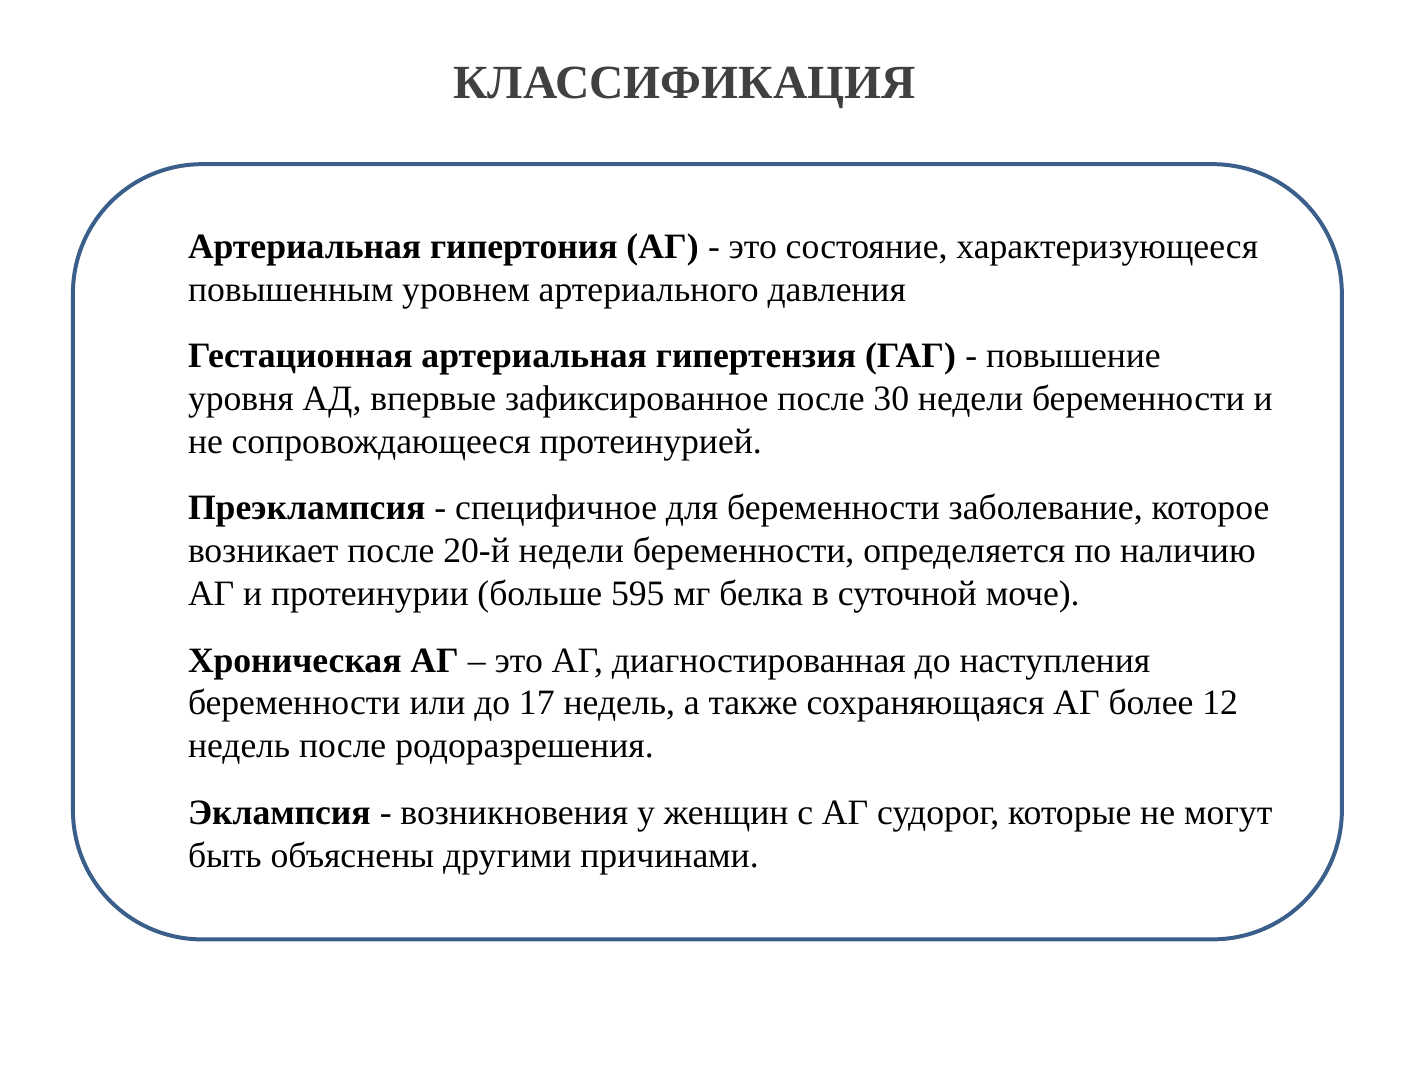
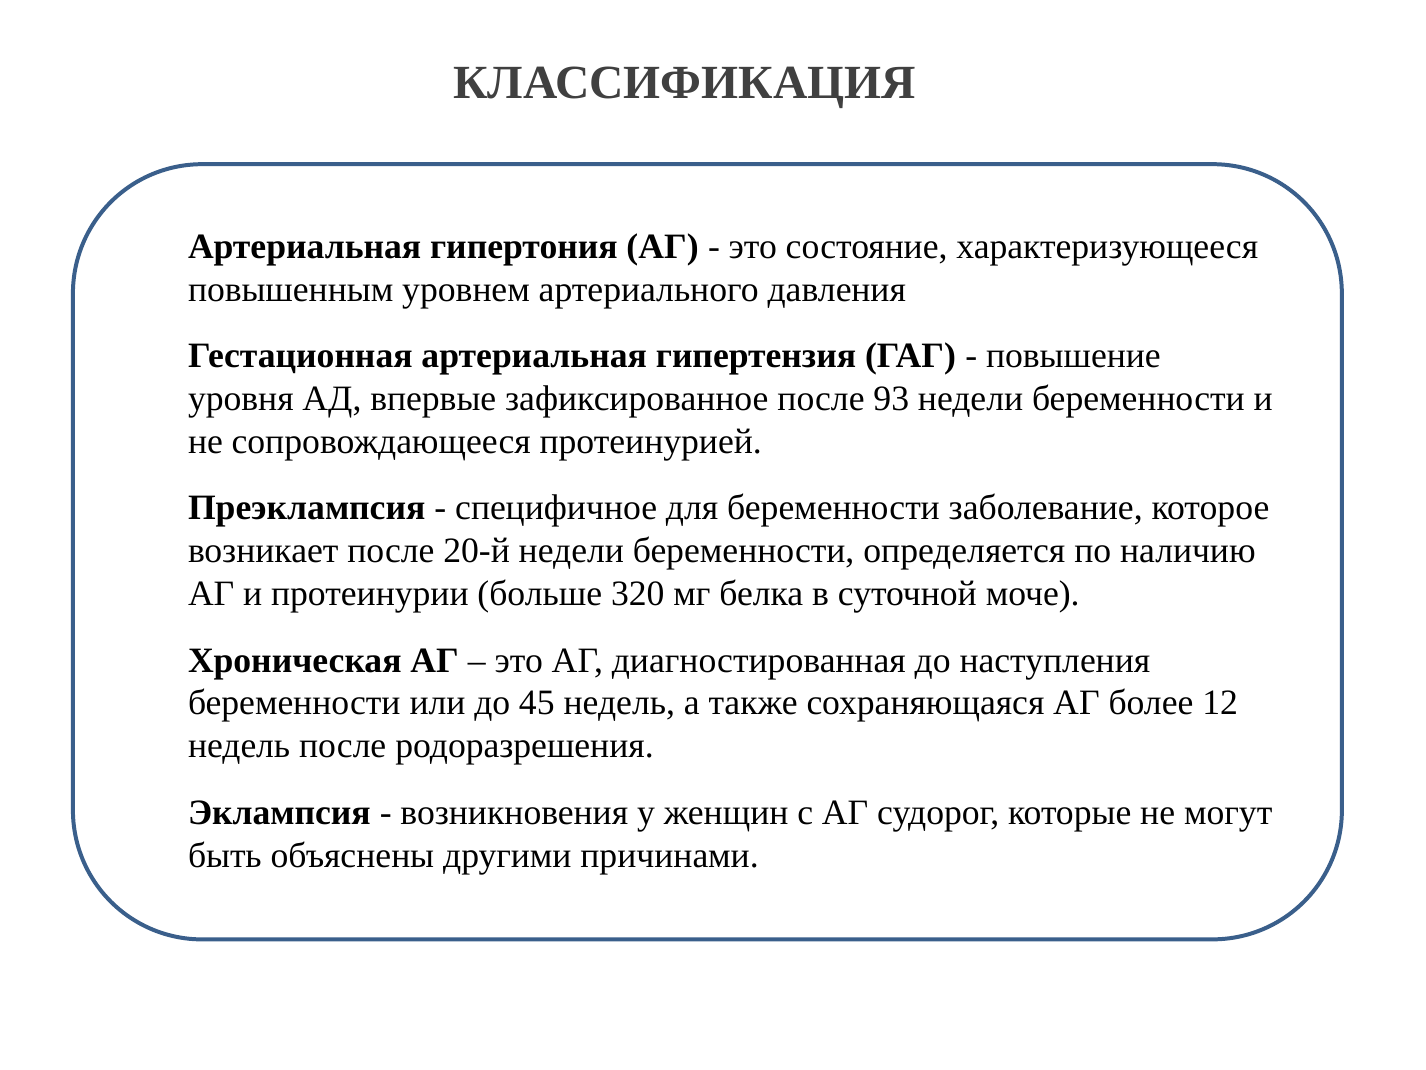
30: 30 -> 93 (891, 399)
595: 595 -> 320 (638, 593)
17: 17 -> 45 (537, 703)
